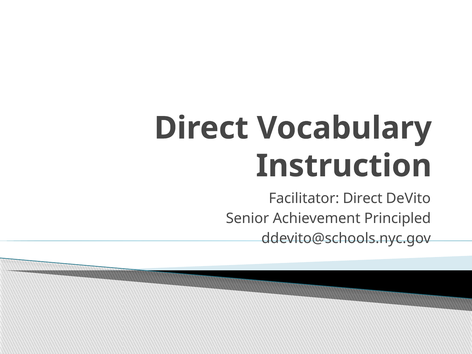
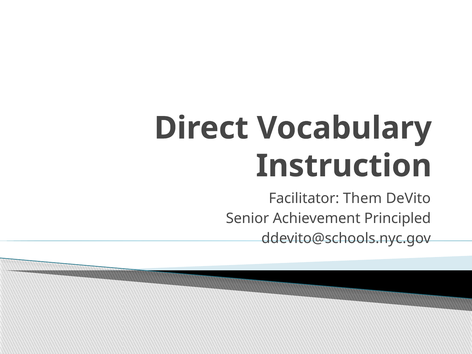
Facilitator Direct: Direct -> Them (362, 198)
